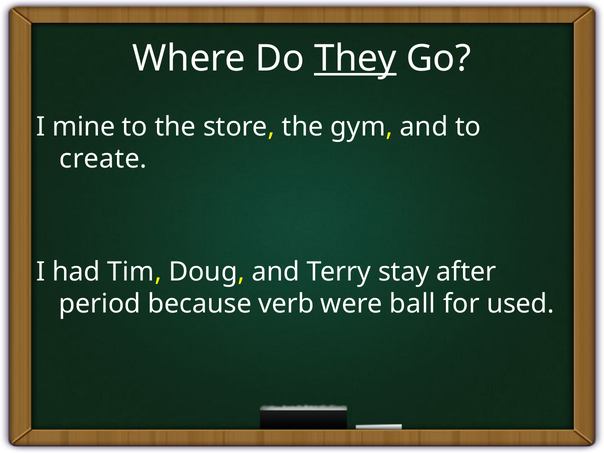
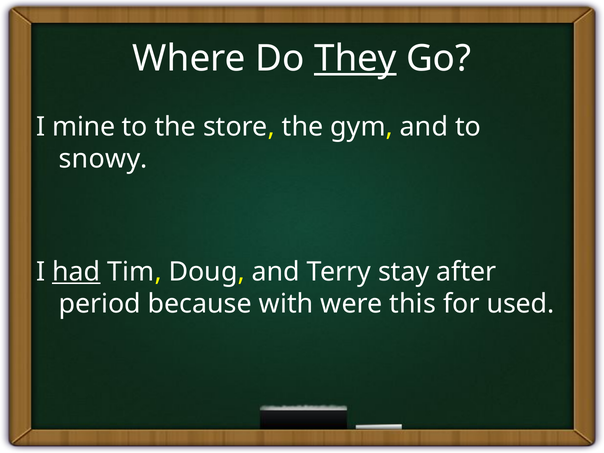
create: create -> snowy (103, 159)
had underline: none -> present (76, 272)
verb: verb -> with (286, 304)
ball: ball -> this (413, 304)
